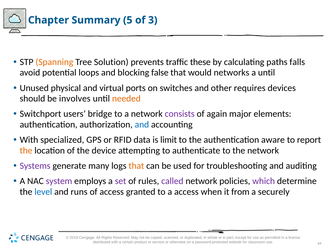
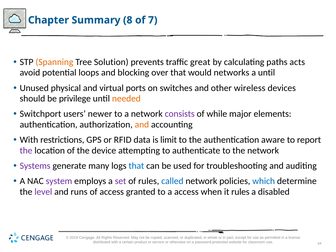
5: 5 -> 8 (128, 20)
3: 3 -> 7 (153, 20)
these: these -> great (200, 62)
falls: falls -> acts (297, 62)
false: false -> over (160, 73)
requires: requires -> wireless (250, 88)
involves: involves -> privilege (75, 99)
bridge: bridge -> newer (100, 114)
again: again -> while (217, 114)
and colour: blue -> orange (142, 125)
specialized: specialized -> restrictions (62, 140)
the colour: orange -> purple (26, 151)
that colour: orange -> blue (136, 166)
called colour: purple -> blue (172, 181)
which colour: purple -> blue (264, 181)
level colour: blue -> purple (43, 192)
it from: from -> rules (240, 192)
securely: securely -> disabled (274, 192)
